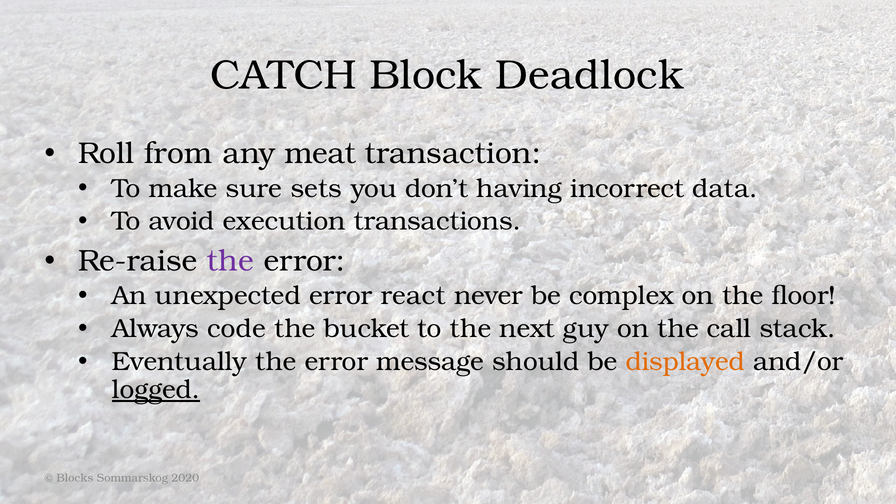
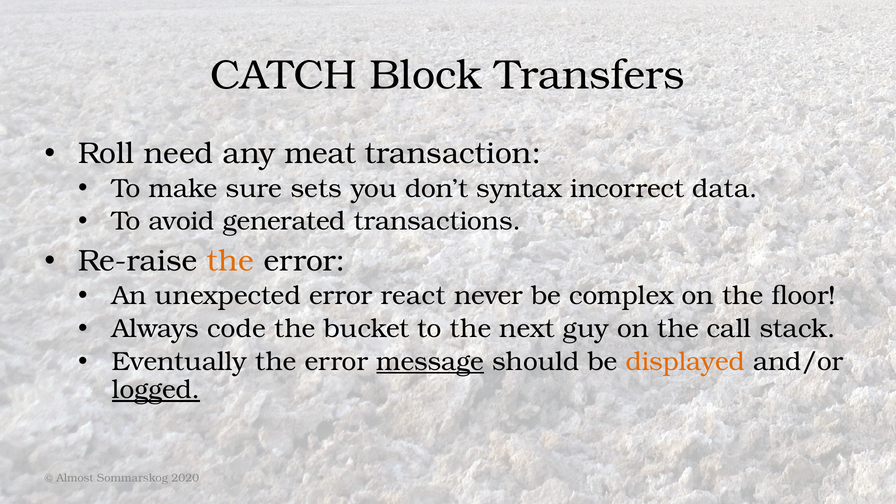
Deadlock: Deadlock -> Transfers (590, 75)
from: from -> need (178, 153)
having: having -> syntax (519, 188)
execution: execution -> generated (284, 221)
the colour: purple -> orange (230, 261)
message underline: none -> present (430, 362)
Blocks: Blocks -> Almost (75, 478)
